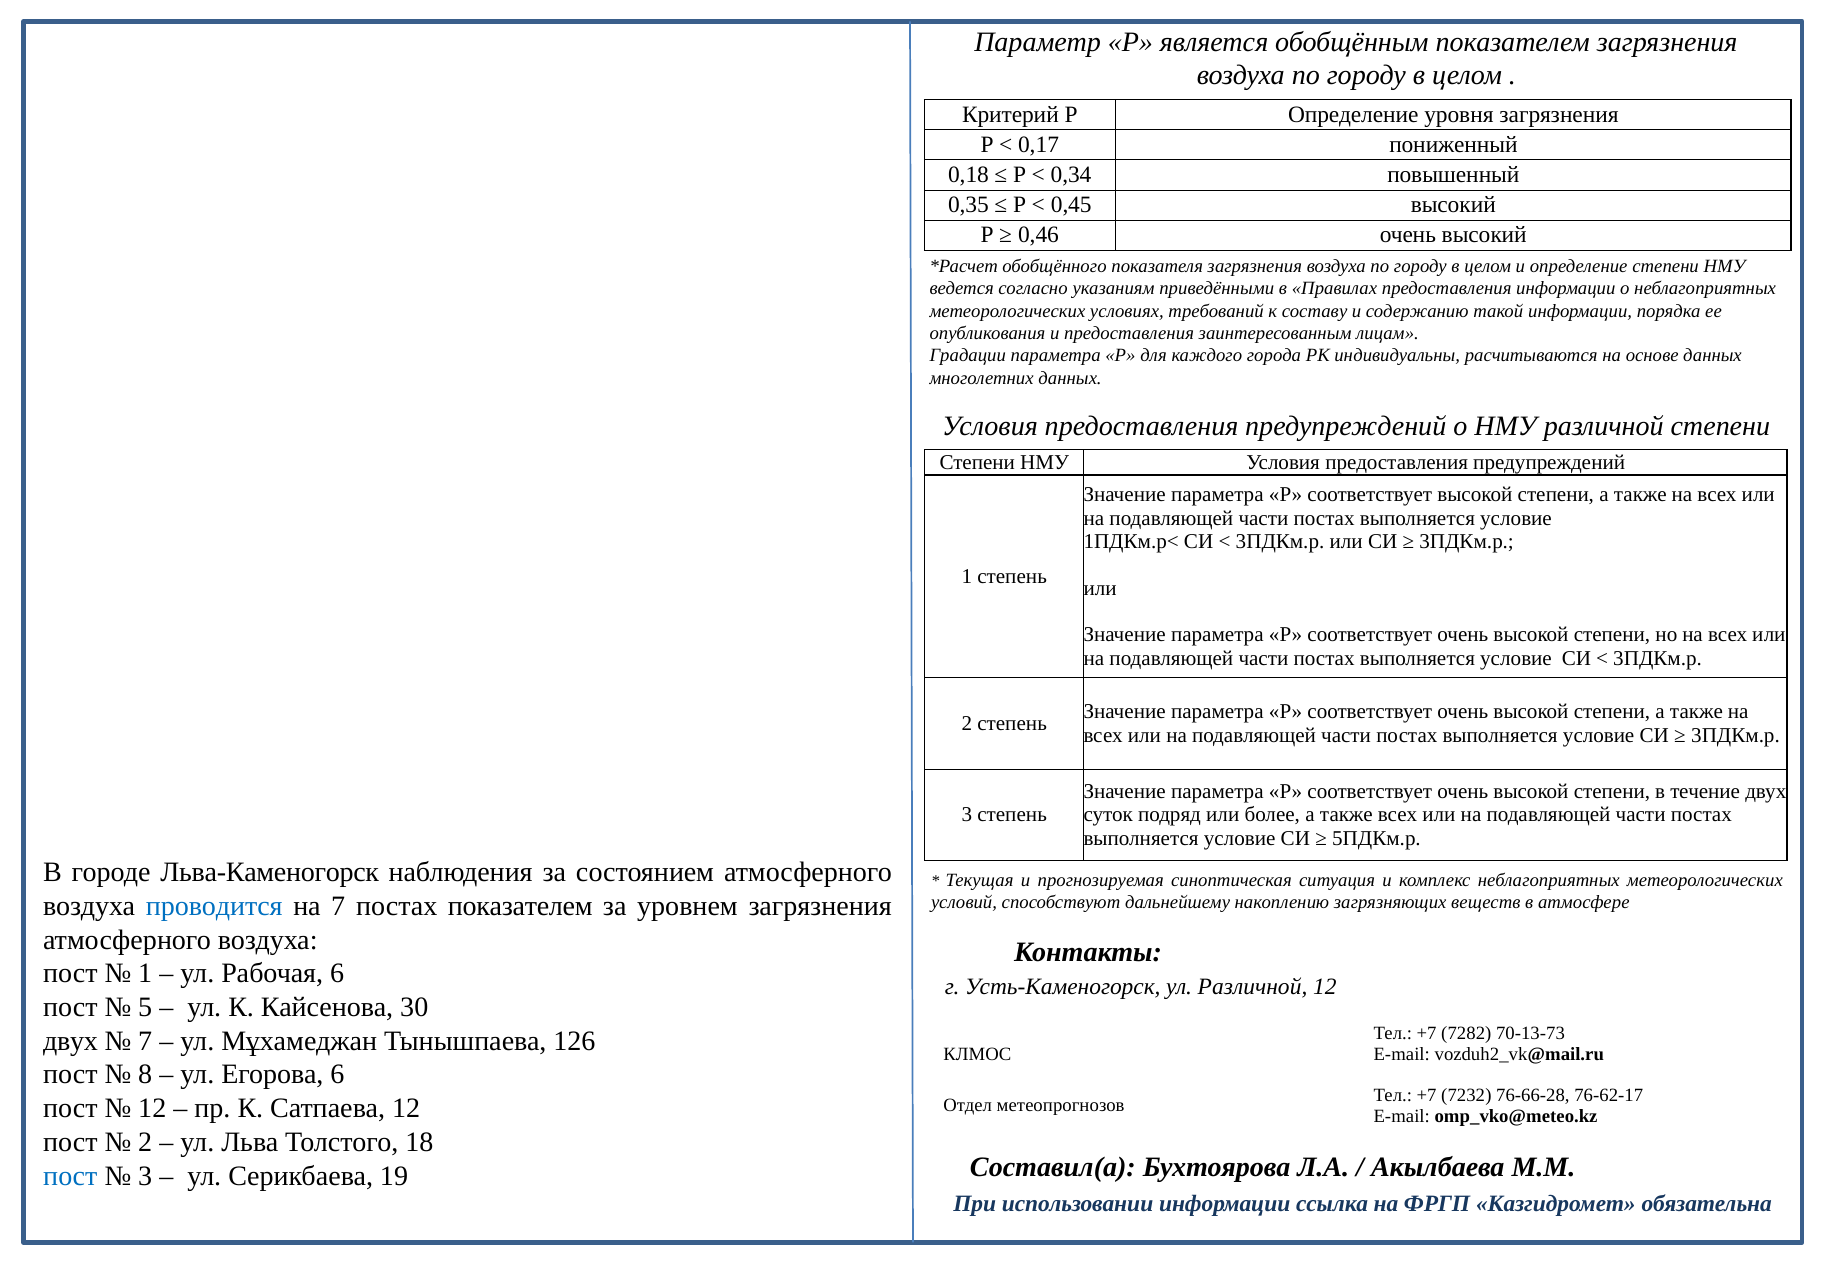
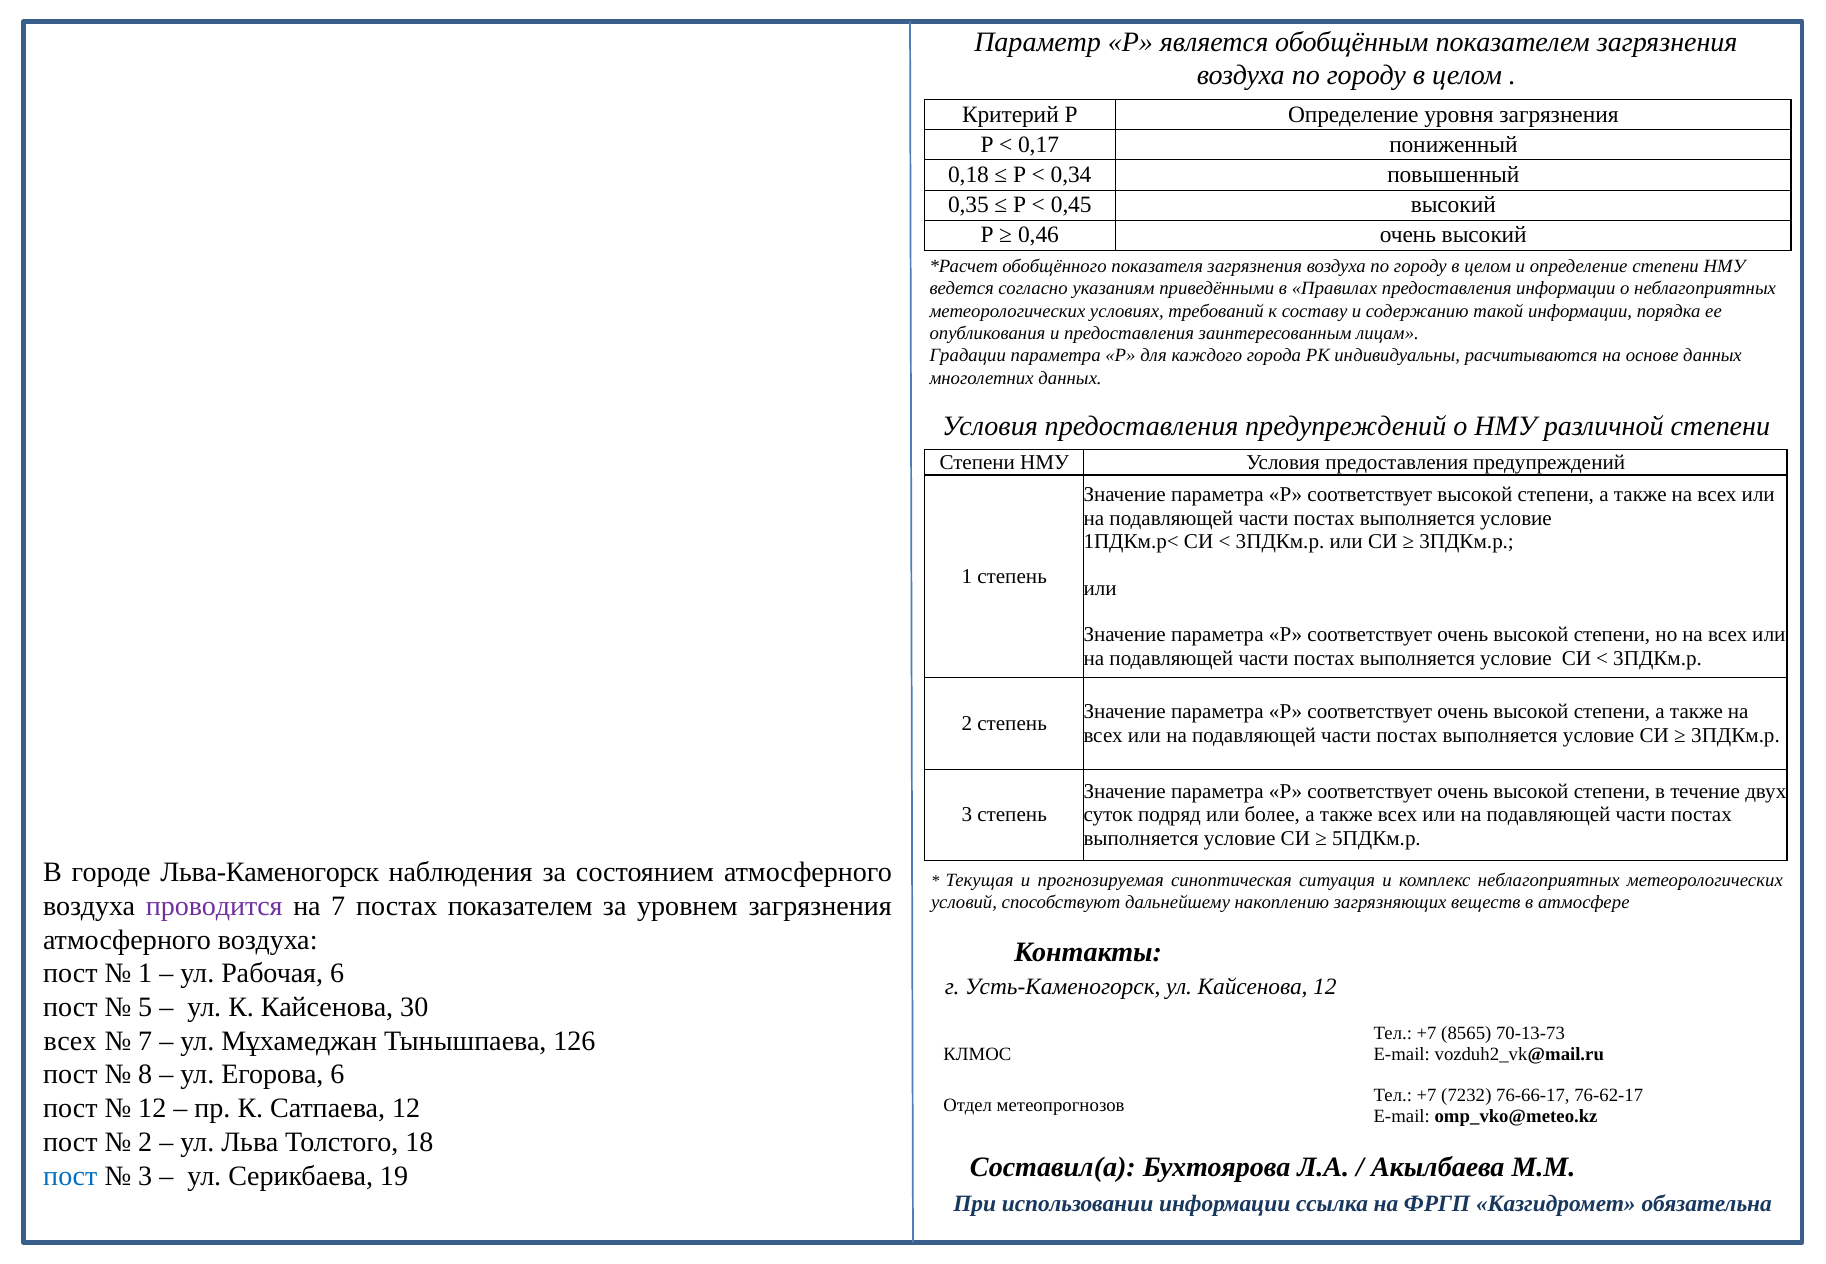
проводится colour: blue -> purple (214, 906)
ул Различной: Различной -> Кайсенова (1253, 987)
7282: 7282 -> 8565 (1466, 1034)
двух: двух -> всех (70, 1041)
76-66-28: 76-66-28 -> 76-66-17 (1533, 1095)
